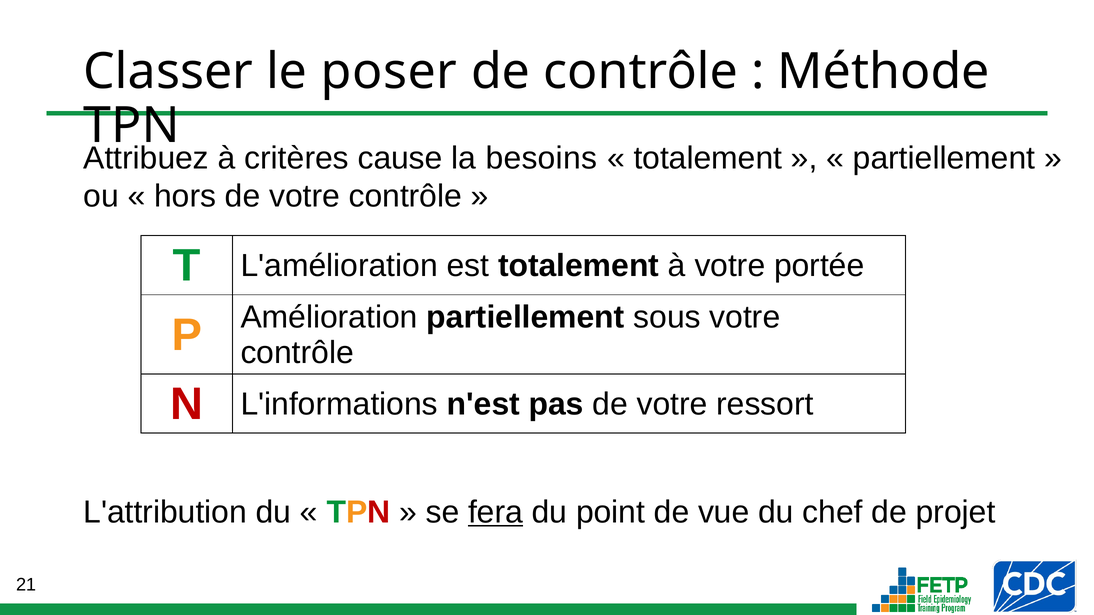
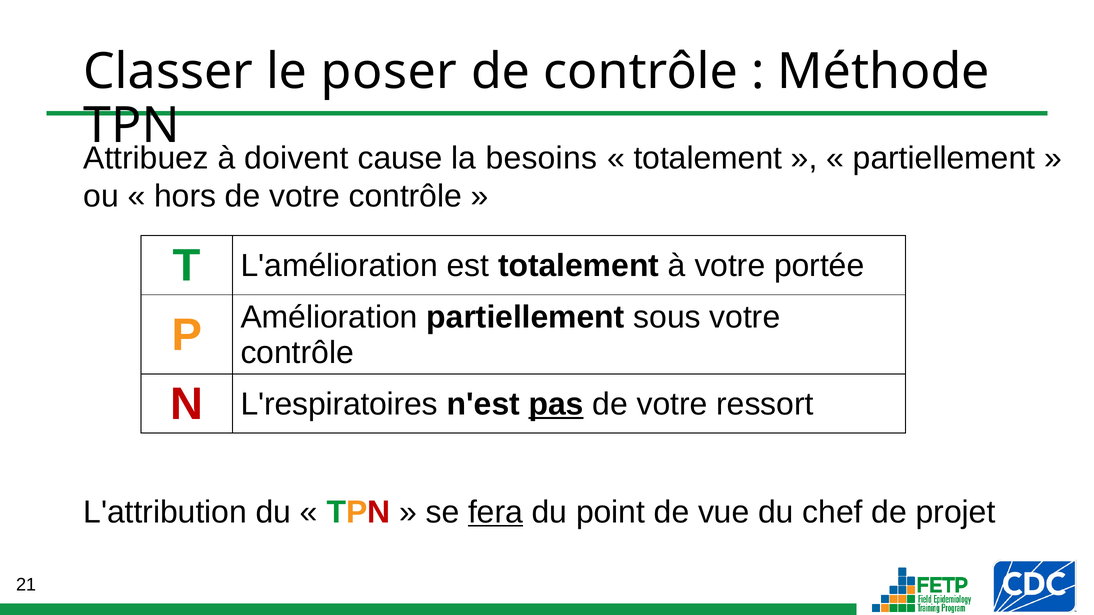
critères: critères -> doivent (296, 158)
L'informations: L'informations -> L'respiratoires (339, 404)
pas underline: none -> present (556, 404)
